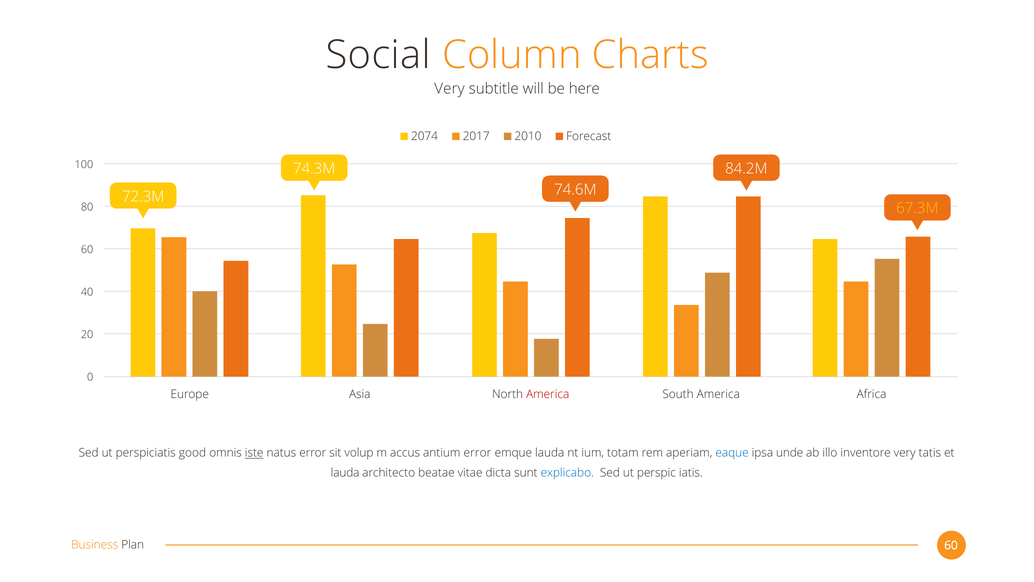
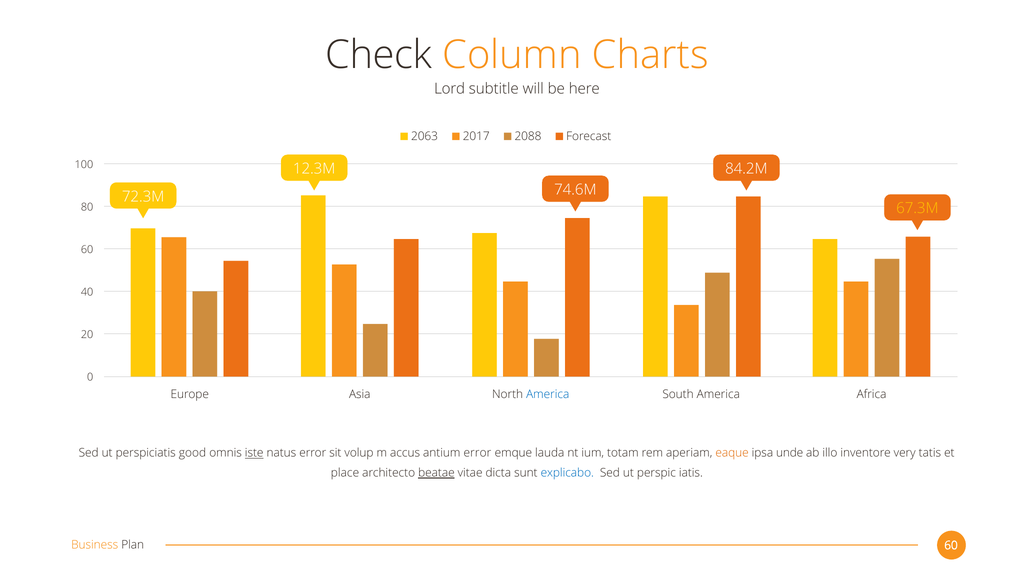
Social: Social -> Check (379, 55)
Very: Very -> Lord (450, 89)
2074: 2074 -> 2063 (425, 136)
2010: 2010 -> 2088 (528, 136)
74.3M: 74.3M -> 12.3M (314, 169)
America colour: red -> blue (548, 394)
eaque colour: blue -> orange (732, 453)
lauda: lauda -> place (345, 473)
beatae underline: none -> present (436, 473)
